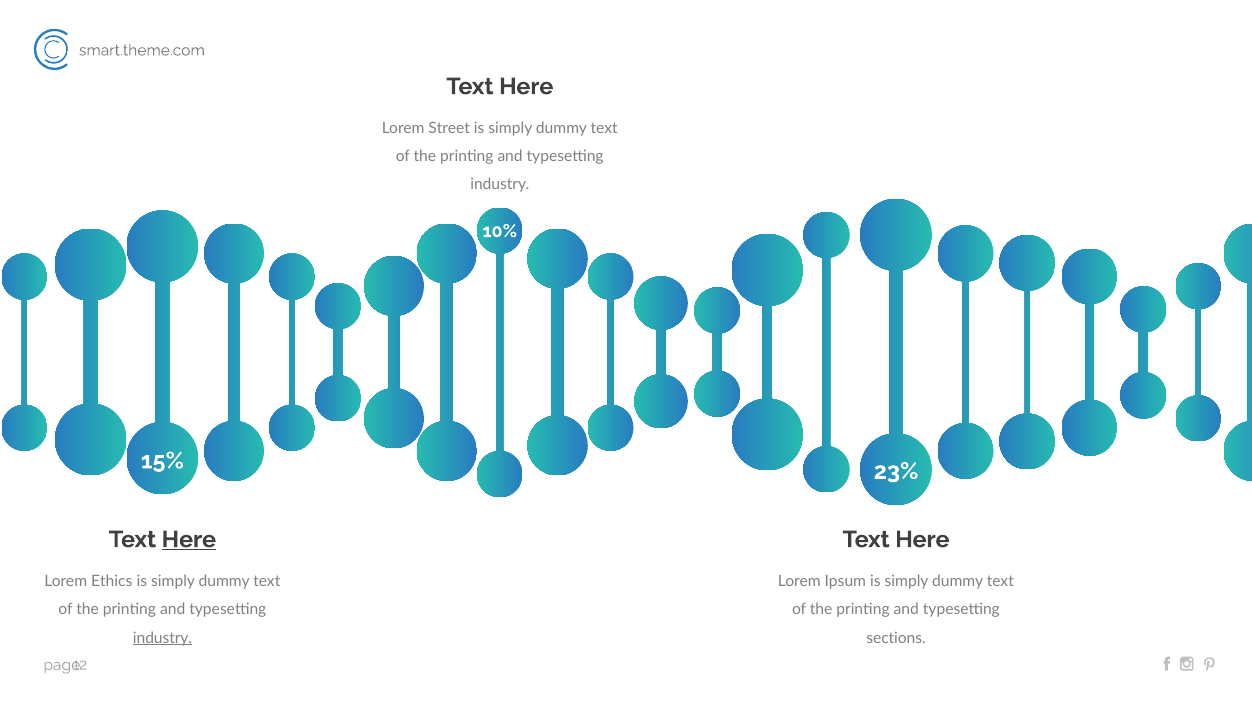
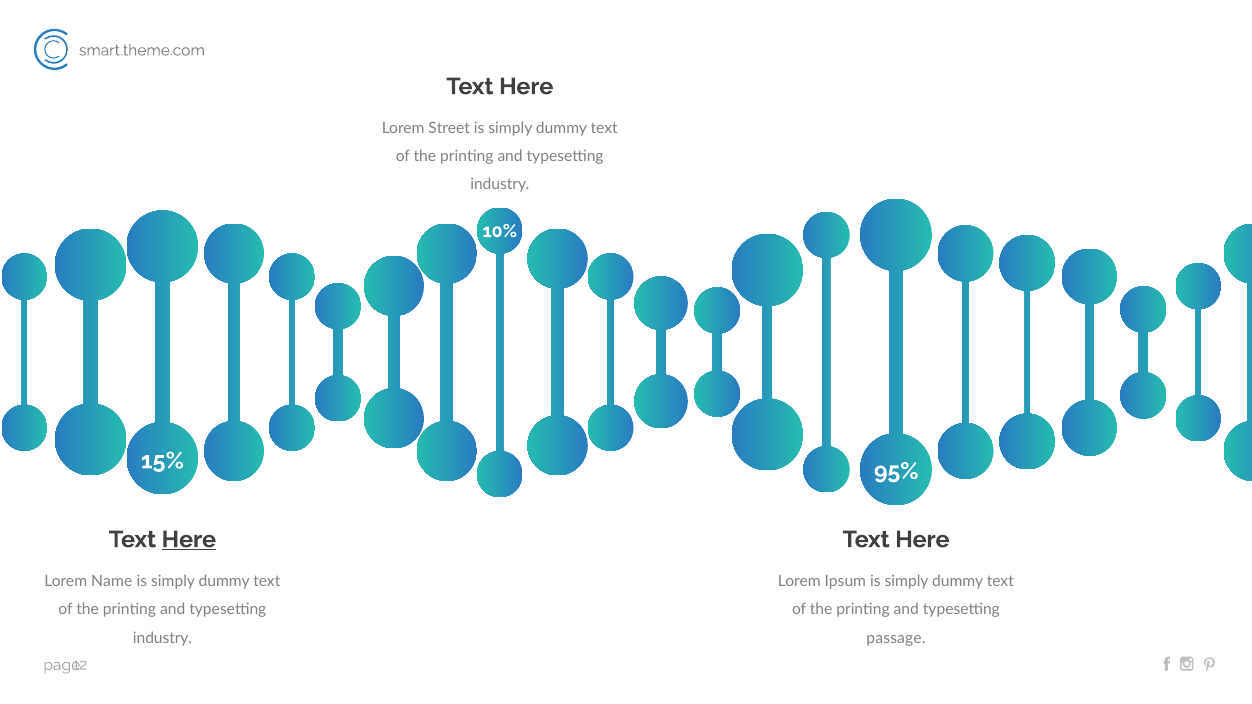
23%: 23% -> 95% (896, 471)
Ethics: Ethics -> Name (112, 582)
industry underline: present -> none (163, 638)
sections: sections -> passage (896, 638)
